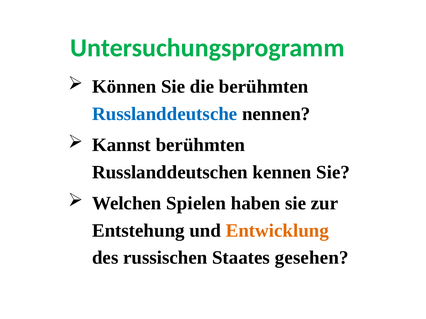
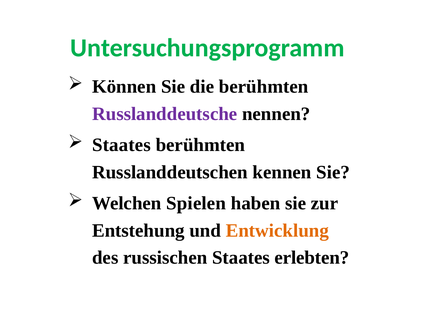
Russlanddeutsche colour: blue -> purple (165, 114)
Kannst: Kannst -> Staates (121, 145)
gesehen: gesehen -> erlebten (312, 258)
